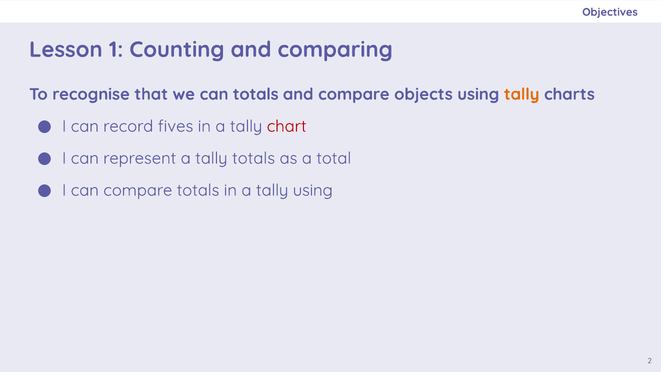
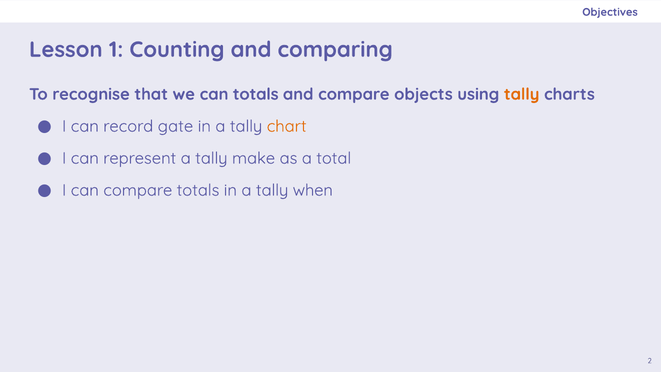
fives: fives -> gate (175, 126)
chart colour: red -> orange (287, 126)
tally totals: totals -> make (254, 158)
tally using: using -> when (313, 190)
